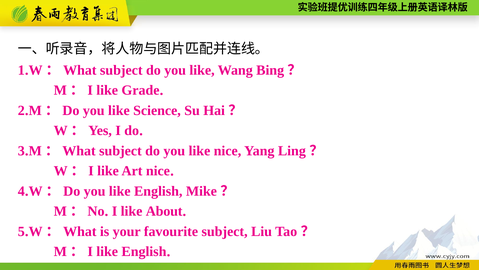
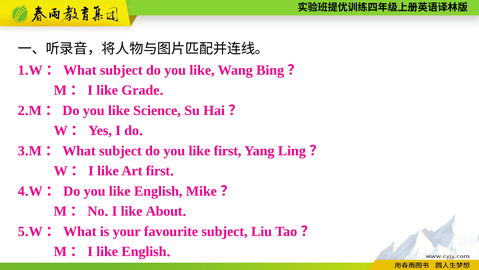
like nice: nice -> first (228, 151)
Art nice: nice -> first (158, 171)
